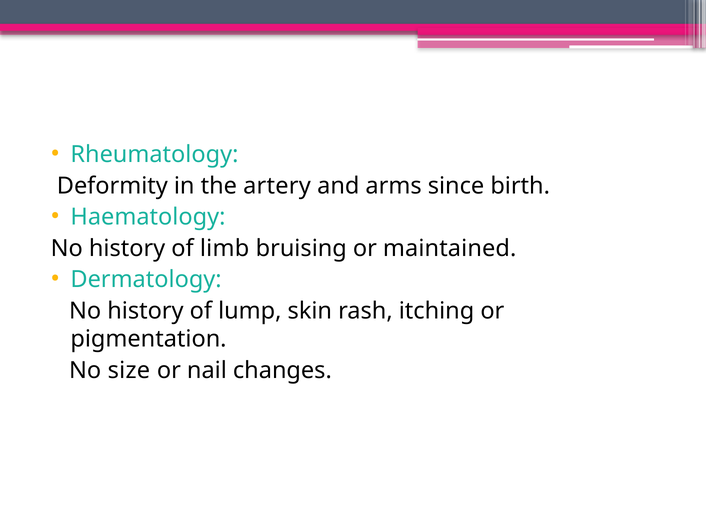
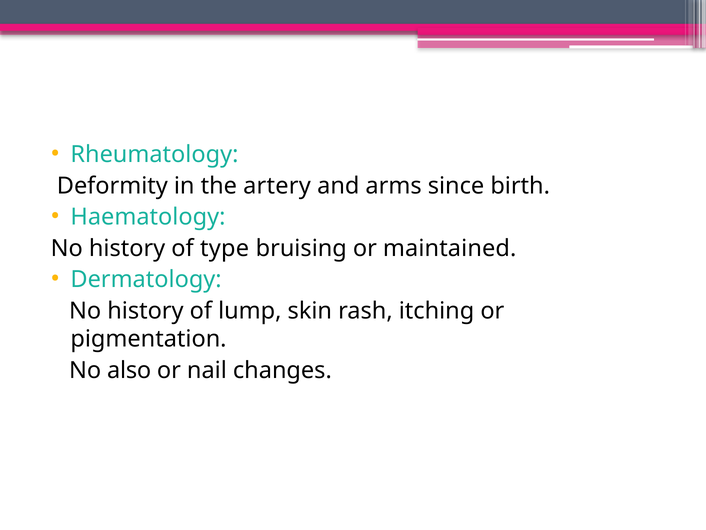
limb: limb -> type (225, 248)
size: size -> also (129, 370)
